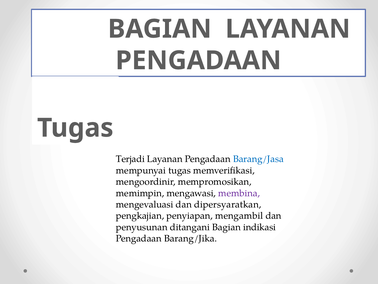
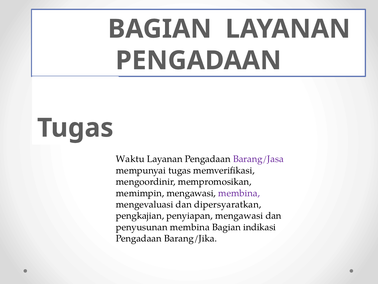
Terjadi: Terjadi -> Waktu (130, 159)
Barang/Jasa colour: blue -> purple (258, 159)
penyiapan mengambil: mengambil -> mengawasi (239, 215)
penyusunan ditangani: ditangani -> membina (190, 227)
